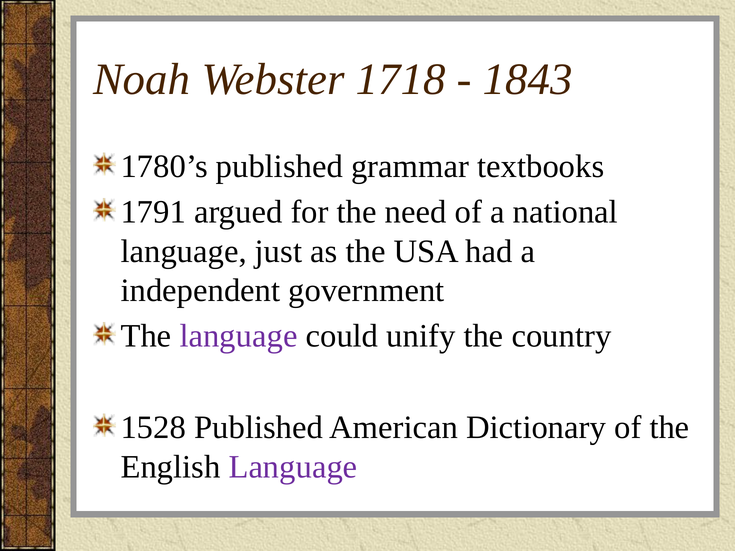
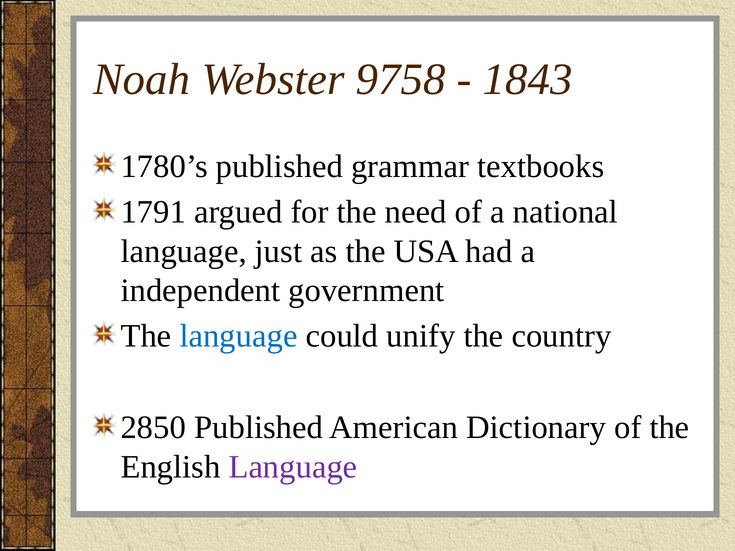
1718: 1718 -> 9758 (401, 80)
language colour: purple -> blue (238, 336)
1528: 1528 -> 2850 (153, 428)
